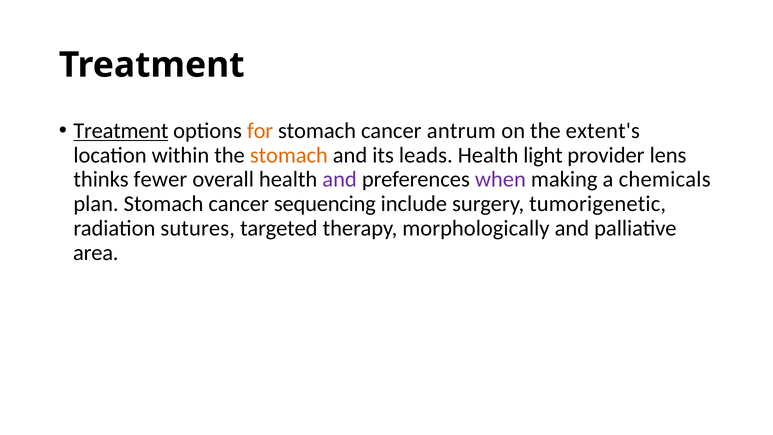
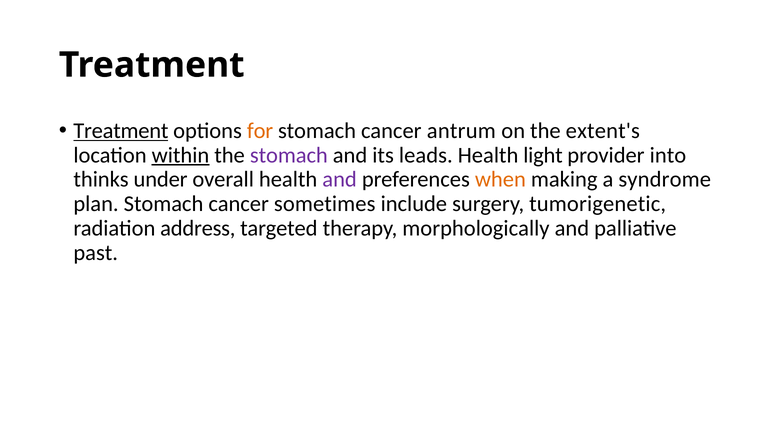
within underline: none -> present (180, 155)
stomach colour: orange -> purple (289, 155)
lens: lens -> into (668, 155)
fewer: fewer -> under (161, 179)
when colour: purple -> orange (500, 179)
chemicals: chemicals -> syndrome (665, 179)
sequencing: sequencing -> sometimes (325, 204)
sutures: sutures -> address (198, 228)
area: area -> past (96, 252)
